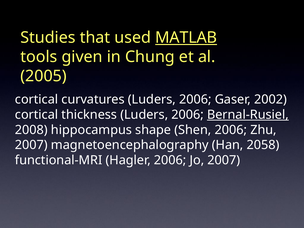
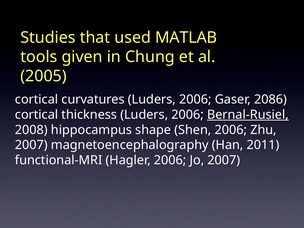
MATLAB underline: present -> none (186, 38)
2002: 2002 -> 2086 (271, 99)
2058: 2058 -> 2011 (263, 145)
